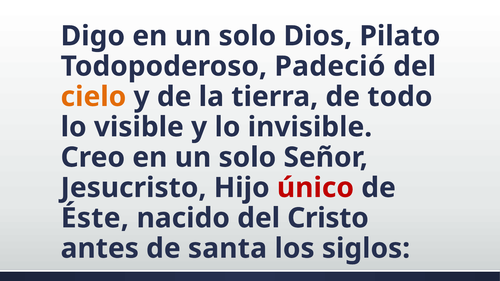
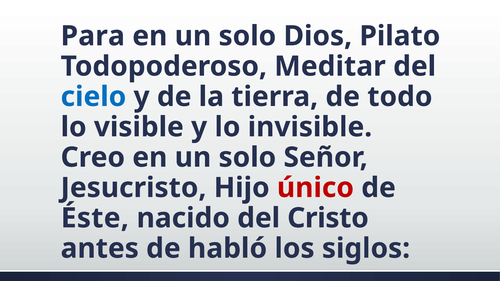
Digo: Digo -> Para (93, 36)
Padeció: Padeció -> Meditar (330, 66)
cielo colour: orange -> blue (93, 97)
santa: santa -> habló (228, 249)
